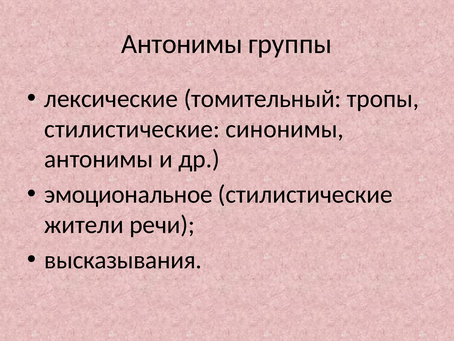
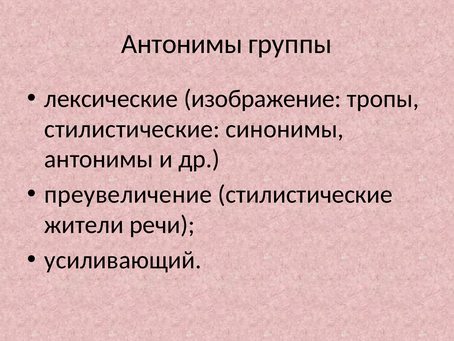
томительный: томительный -> изображение (263, 99)
эмоциональное: эмоциональное -> преувеличение (128, 194)
высказывания: высказывания -> усиливающий (123, 260)
